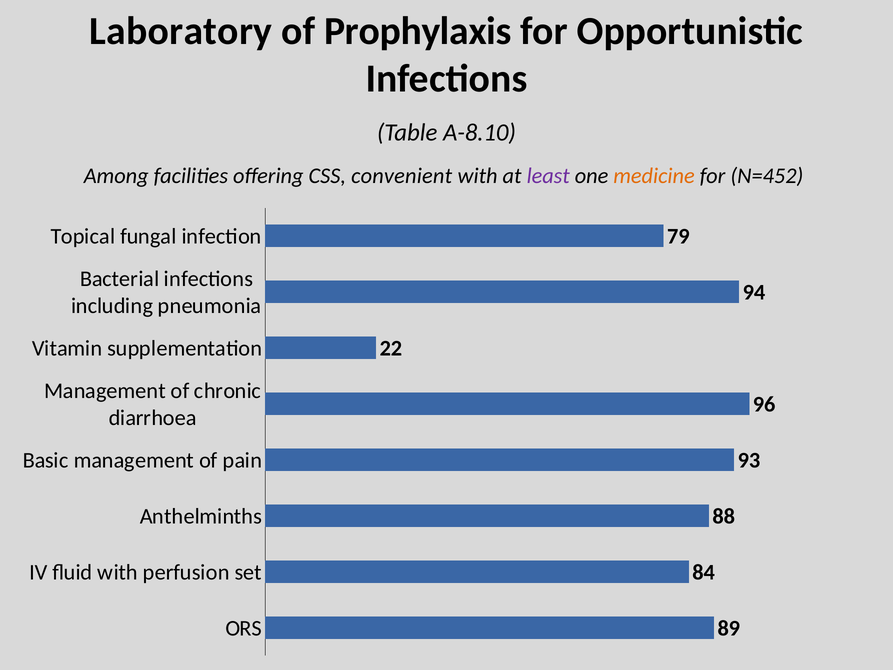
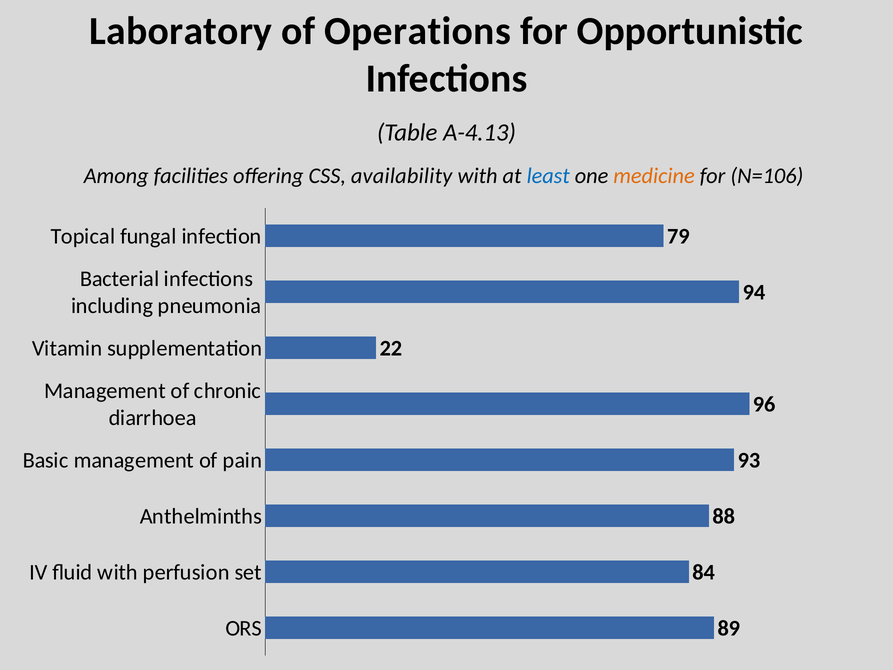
Prophylaxis: Prophylaxis -> Operations (418, 31)
A-8.10: A-8.10 -> A-4.13 (479, 133)
convenient: convenient -> availability (402, 176)
least colour: purple -> blue (548, 176)
N=452: N=452 -> N=106 (767, 176)
